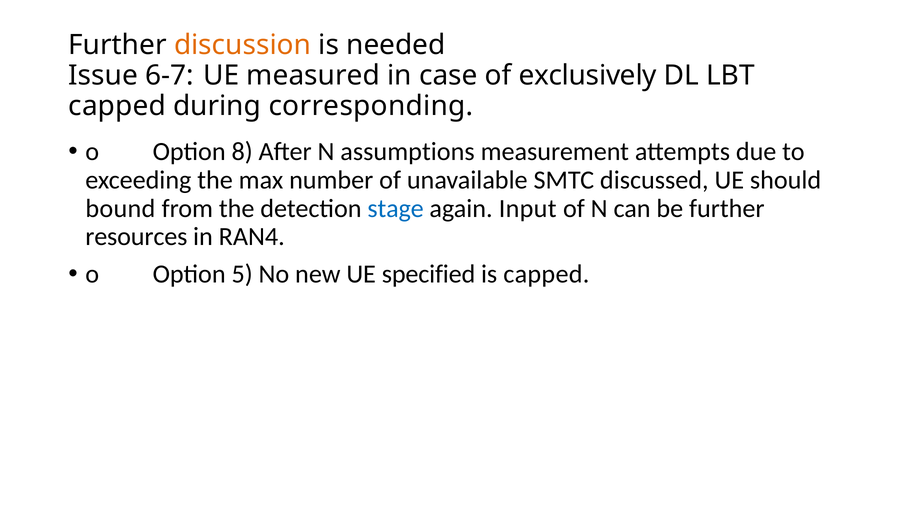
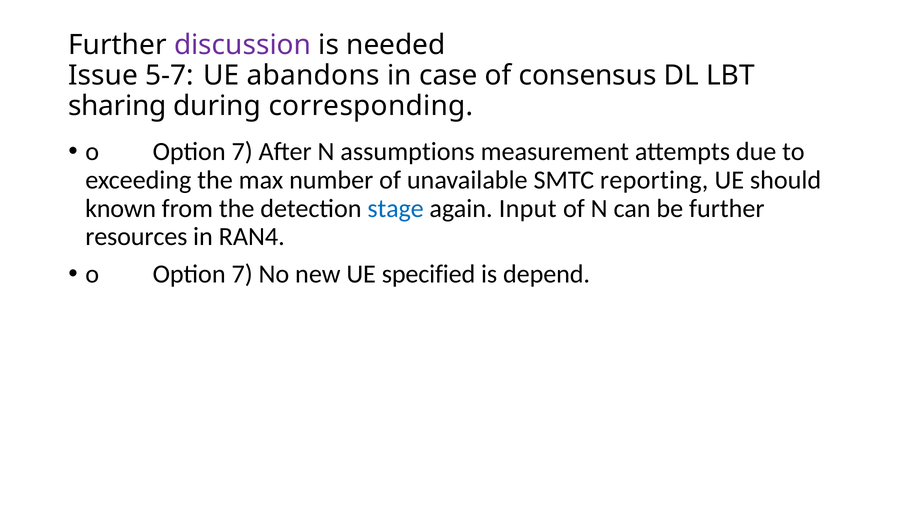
discussion colour: orange -> purple (243, 45)
6-7: 6-7 -> 5-7 (169, 76)
measured: measured -> abandons (313, 76)
exclusively: exclusively -> consensus (588, 76)
capped: capped -> sharing (117, 106)
8: 8 -> 7 (242, 152)
discussed: discussed -> reporting (654, 180)
bound: bound -> known (121, 208)
5: 5 -> 7 (242, 274)
is capped: capped -> depend (547, 274)
